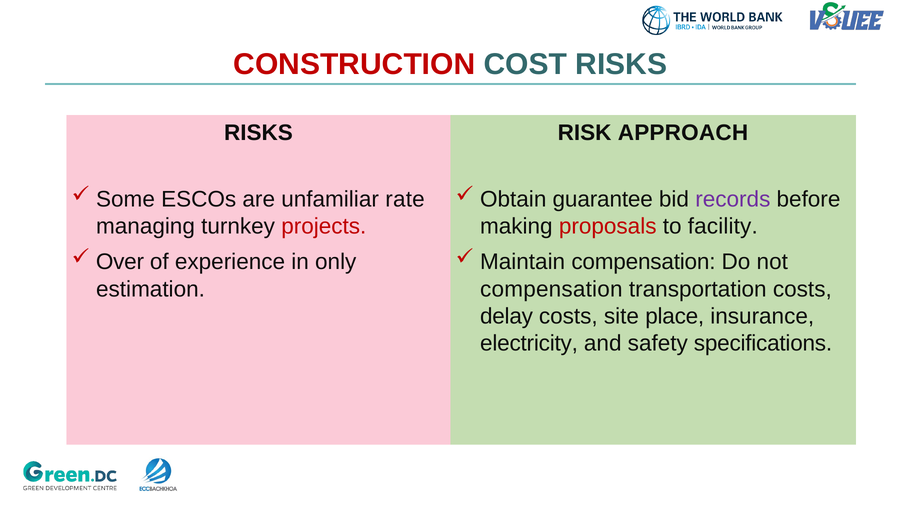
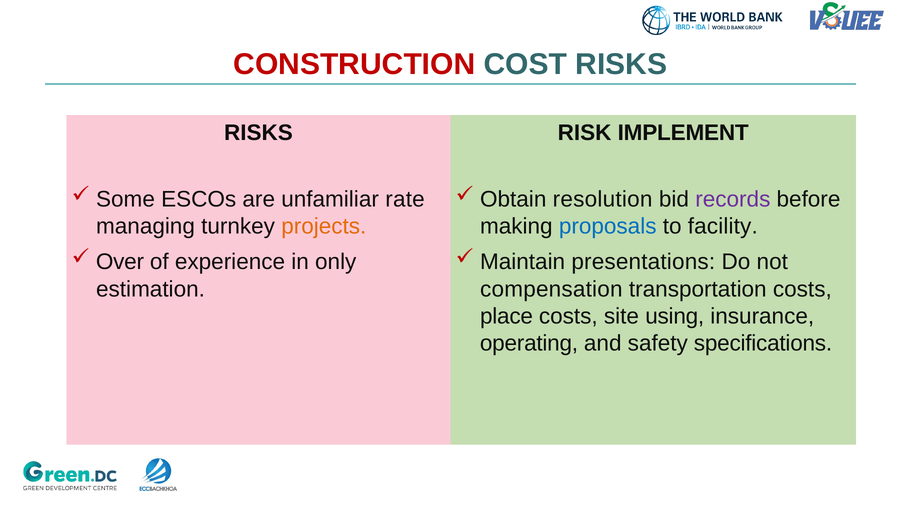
APPROACH: APPROACH -> IMPLEMENT (683, 133)
guarantee: guarantee -> resolution (603, 199)
projects colour: red -> orange (324, 226)
proposals colour: red -> blue (608, 226)
Maintain compensation: compensation -> presentations (643, 262)
delay: delay -> place (506, 316)
place: place -> using (675, 316)
electricity: electricity -> operating (529, 343)
